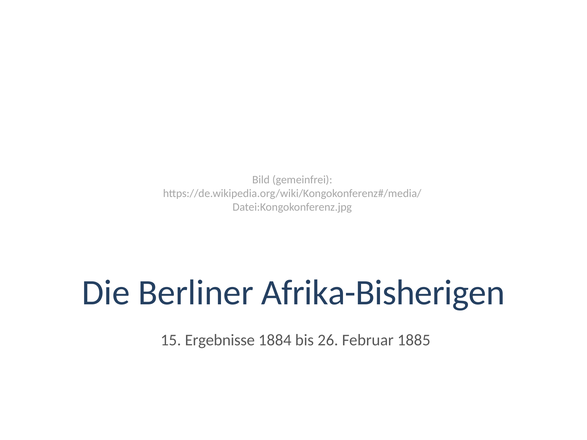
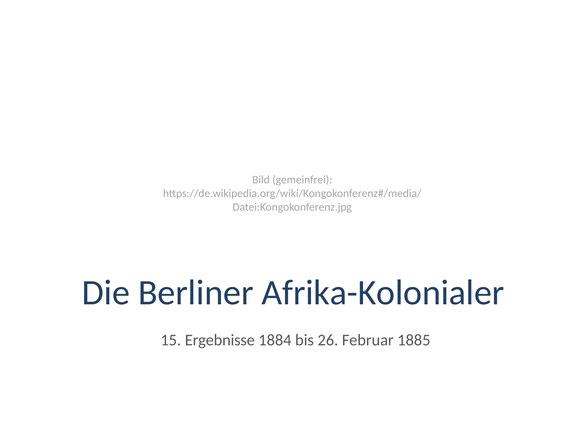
Afrika-Bisherigen: Afrika-Bisherigen -> Afrika-Kolonialer (383, 293)
